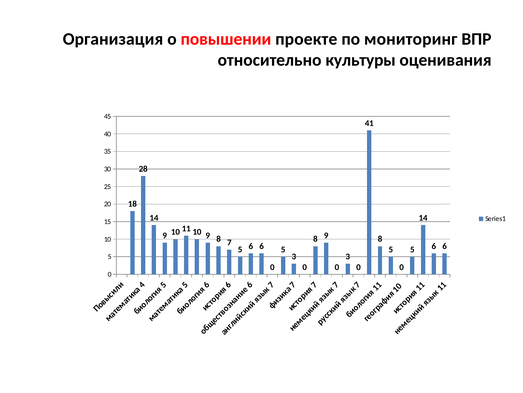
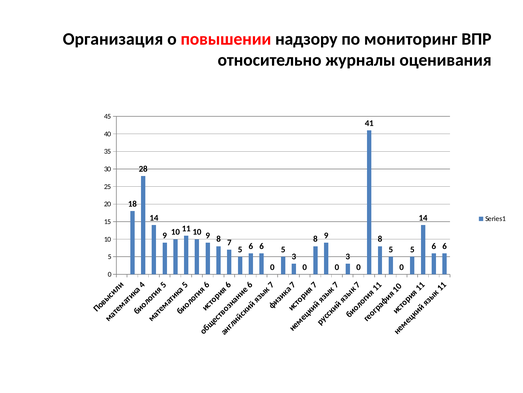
проекте: проекте -> надзору (306, 39)
культуры: культуры -> журналы (360, 60)
